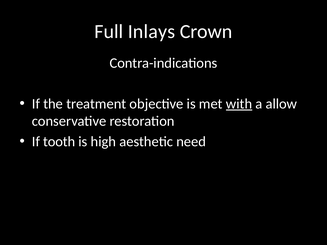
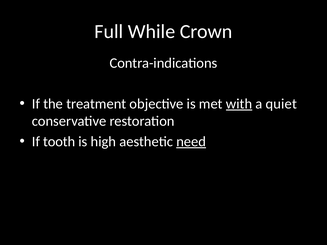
Inlays: Inlays -> While (152, 32)
allow: allow -> quiet (281, 104)
need underline: none -> present (191, 142)
